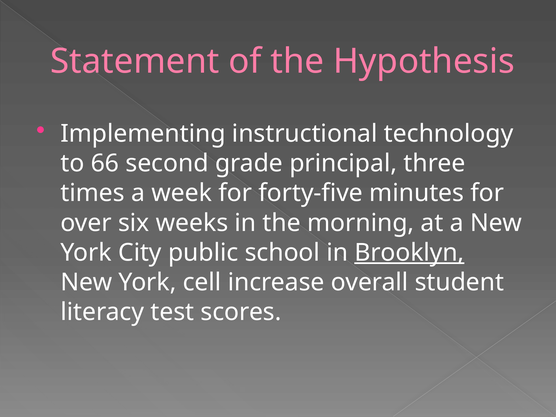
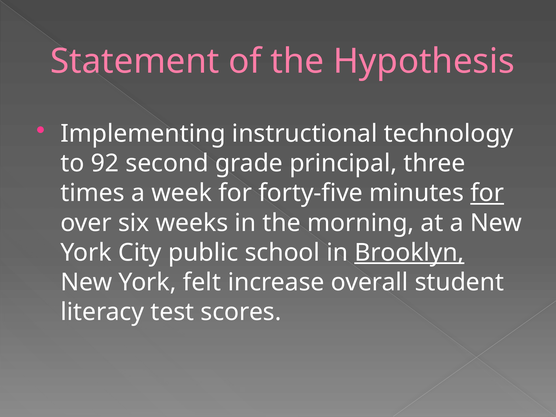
66: 66 -> 92 (105, 163)
for underline: none -> present (487, 193)
cell: cell -> felt (202, 282)
